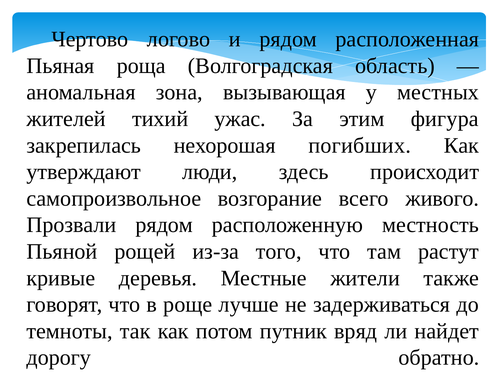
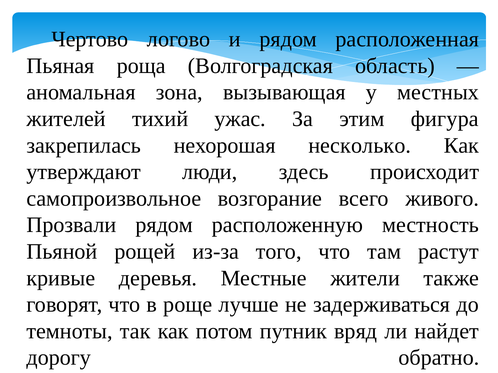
погибших: погибших -> несколько (360, 146)
